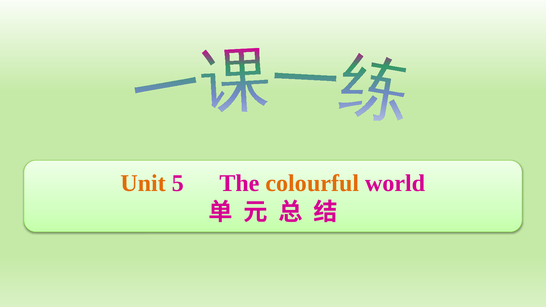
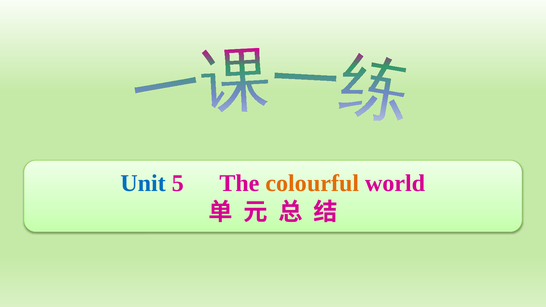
Unit colour: orange -> blue (143, 183)
